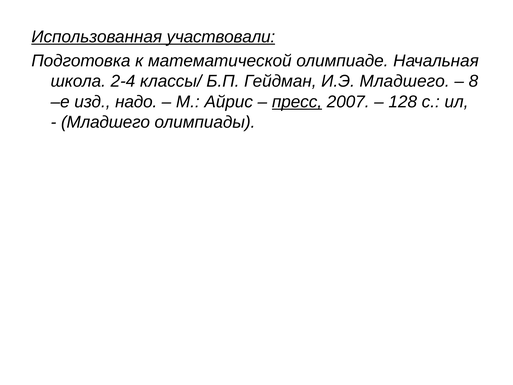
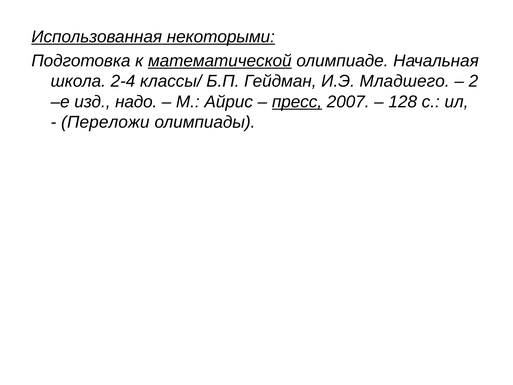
участвовали: участвовали -> некоторыми (221, 37)
математической underline: none -> present (220, 61)
8: 8 -> 2 (473, 81)
Младшего: Младшего -> Переложи (105, 122)
